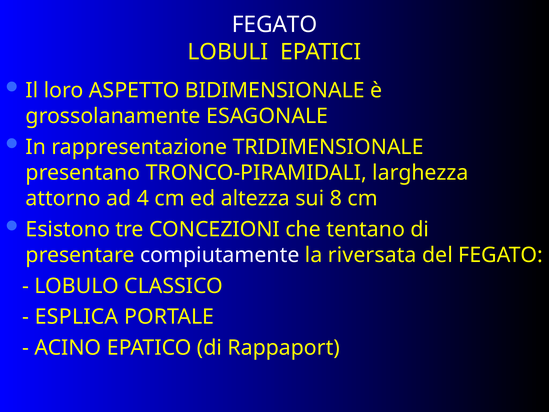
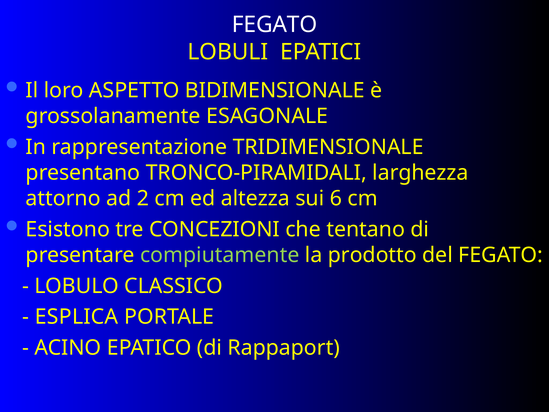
4: 4 -> 2 (143, 198)
8: 8 -> 6 (336, 198)
compiutamente colour: white -> light green (220, 255)
riversata: riversata -> prodotto (372, 255)
